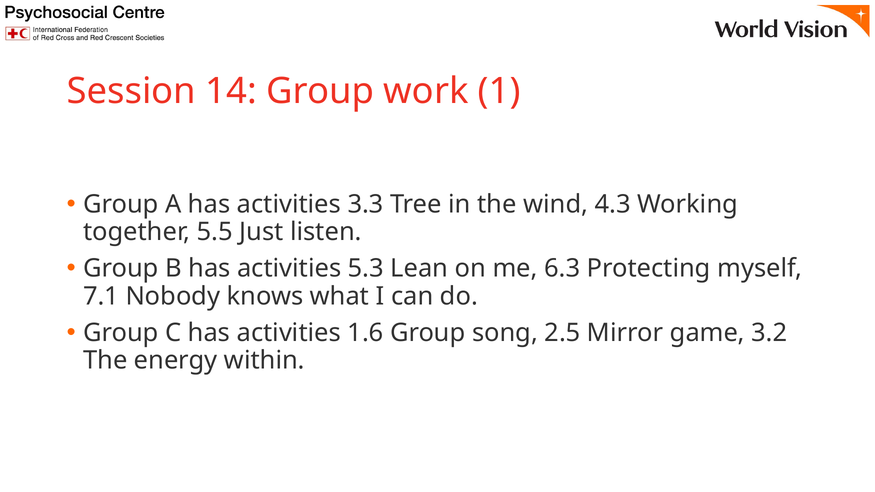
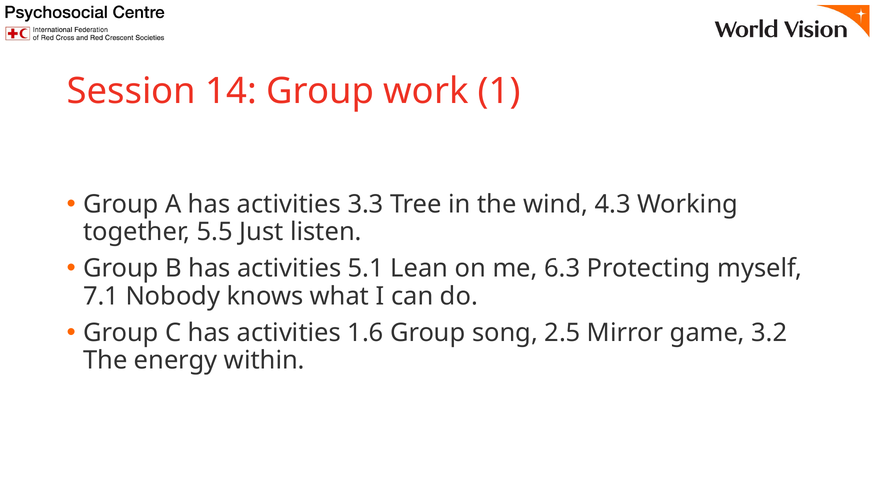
5.3: 5.3 -> 5.1 (366, 269)
